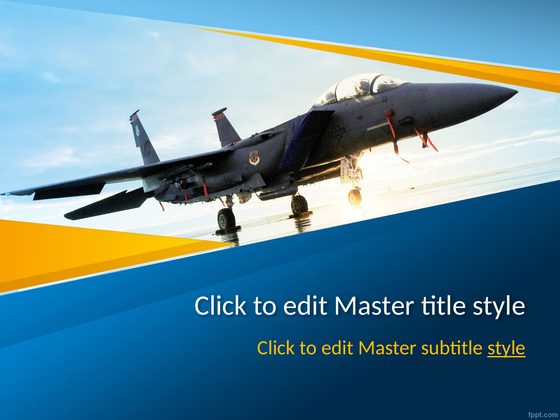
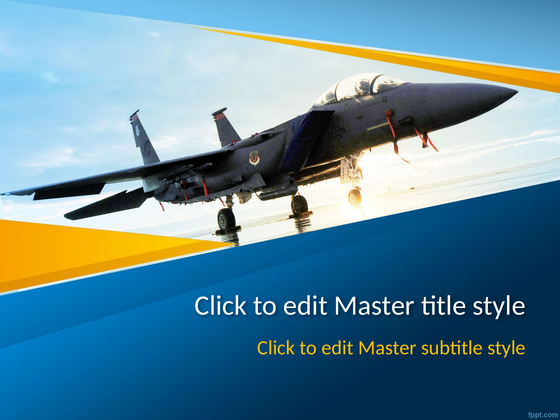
style underline: present -> none (507, 348)
